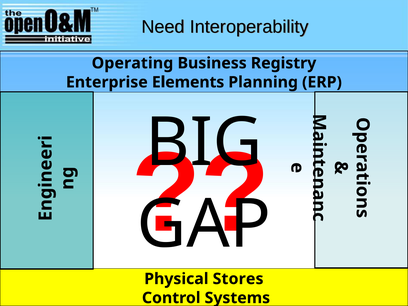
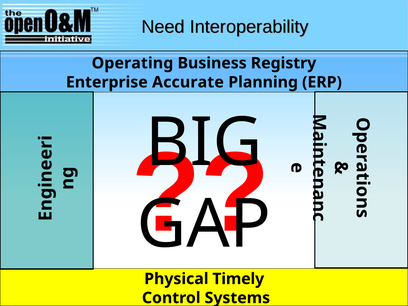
Elements: Elements -> Accurate (188, 82)
Stores: Stores -> Timely (238, 279)
